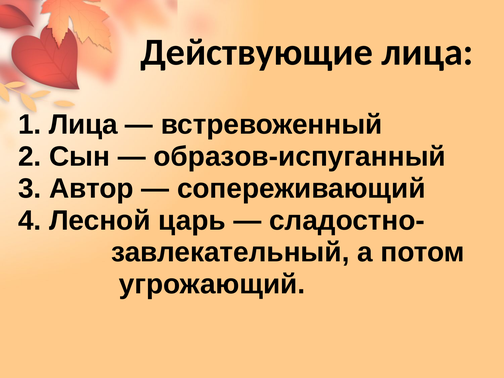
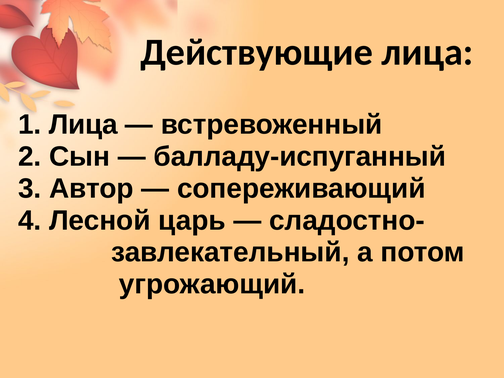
образов-испуганный: образов-испуганный -> балладу-испуганный (300, 157)
